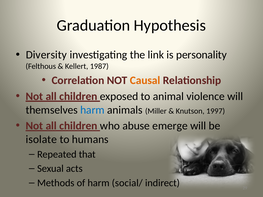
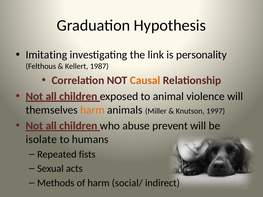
Diversity: Diversity -> Imitating (46, 55)
harm colour: blue -> orange (92, 110)
emerge: emerge -> prevent (170, 126)
that: that -> fists (87, 154)
